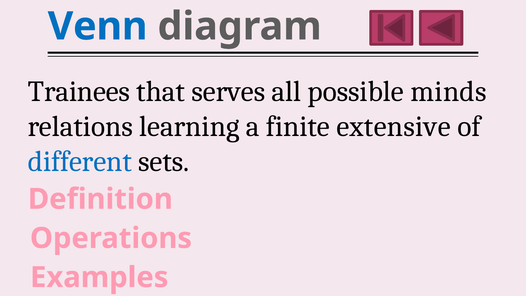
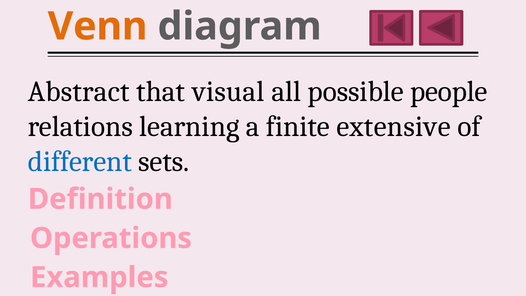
Venn colour: blue -> orange (98, 26)
Trainees: Trainees -> Abstract (79, 91)
serves: serves -> visual (228, 91)
minds: minds -> people (449, 91)
